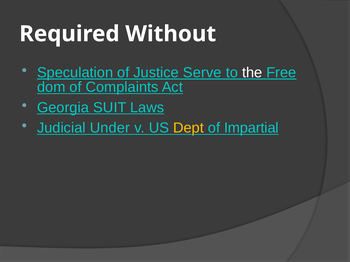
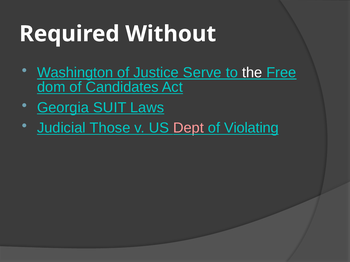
Speculation: Speculation -> Washington (75, 73)
Complaints: Complaints -> Candidates (122, 87)
Under: Under -> Those (110, 128)
Dept colour: yellow -> pink (189, 128)
Impartial: Impartial -> Violating (251, 128)
